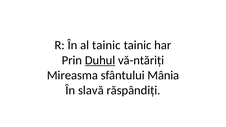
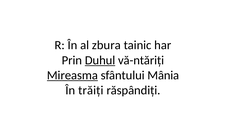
al tainic: tainic -> zbura (106, 45)
Mireasma underline: none -> present (72, 75)
slavă: slavă -> trăiți (91, 90)
